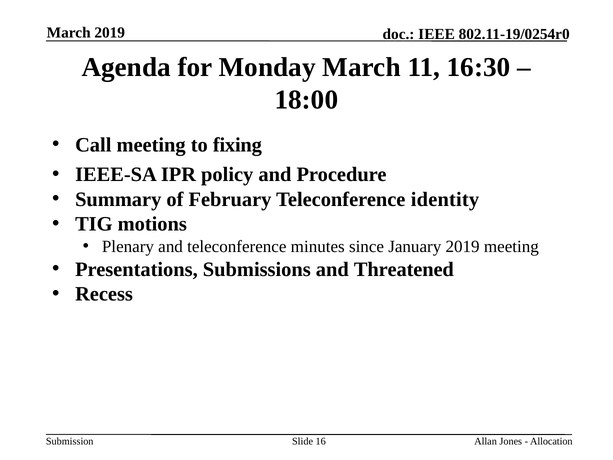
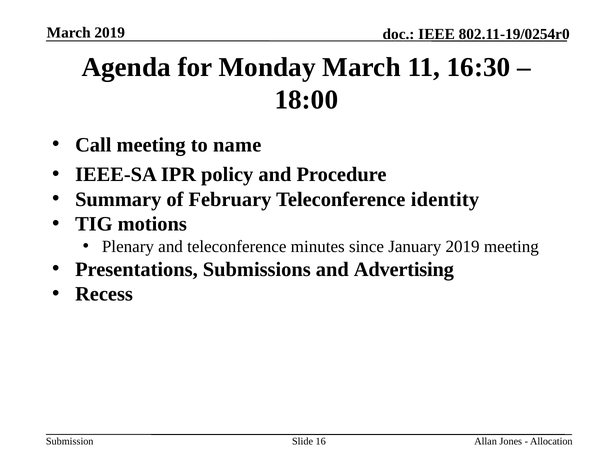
fixing: fixing -> name (237, 145)
Threatened: Threatened -> Advertising (404, 269)
